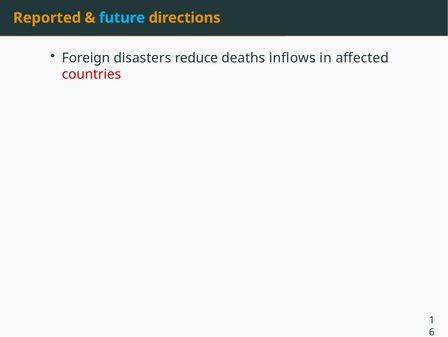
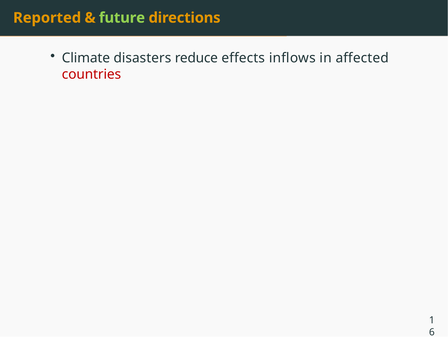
future colour: light blue -> light green (122, 18)
Foreign: Foreign -> Climate (86, 58)
deaths: deaths -> effects (243, 58)
